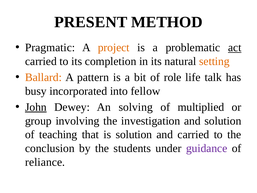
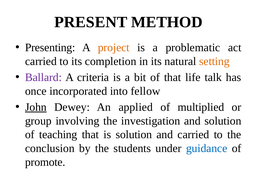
Pragmatic: Pragmatic -> Presenting (50, 47)
act underline: present -> none (235, 47)
Ballard colour: orange -> purple (43, 77)
pattern: pattern -> criteria (93, 77)
of role: role -> that (173, 77)
busy: busy -> once (36, 91)
solving: solving -> applied (136, 107)
guidance colour: purple -> blue (207, 148)
reliance: reliance -> promote (45, 162)
